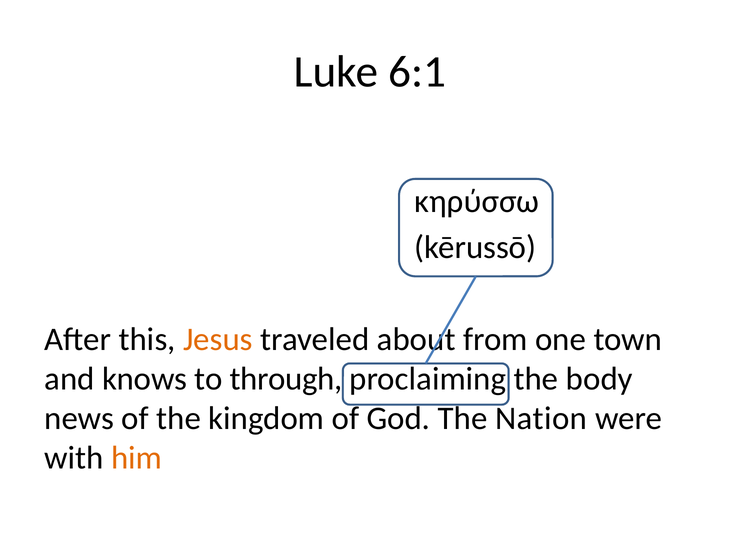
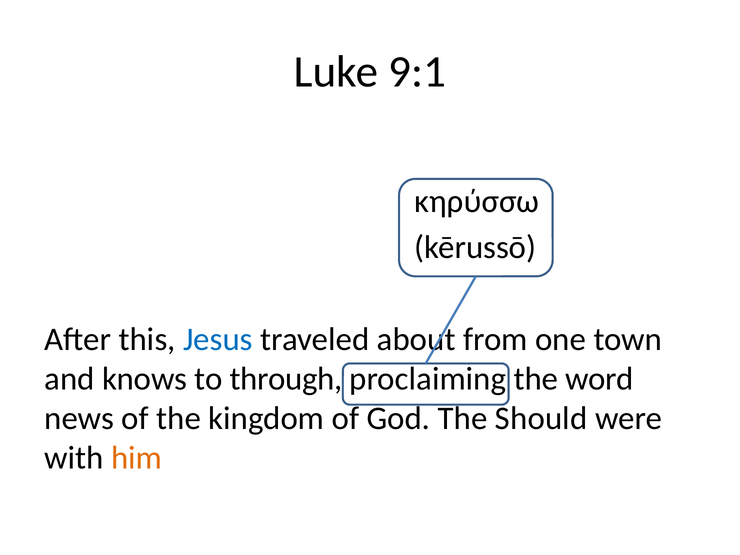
6:1: 6:1 -> 9:1 (417, 72)
Jesus colour: orange -> blue (218, 340)
body: body -> word (599, 379)
Nation: Nation -> Should (541, 419)
